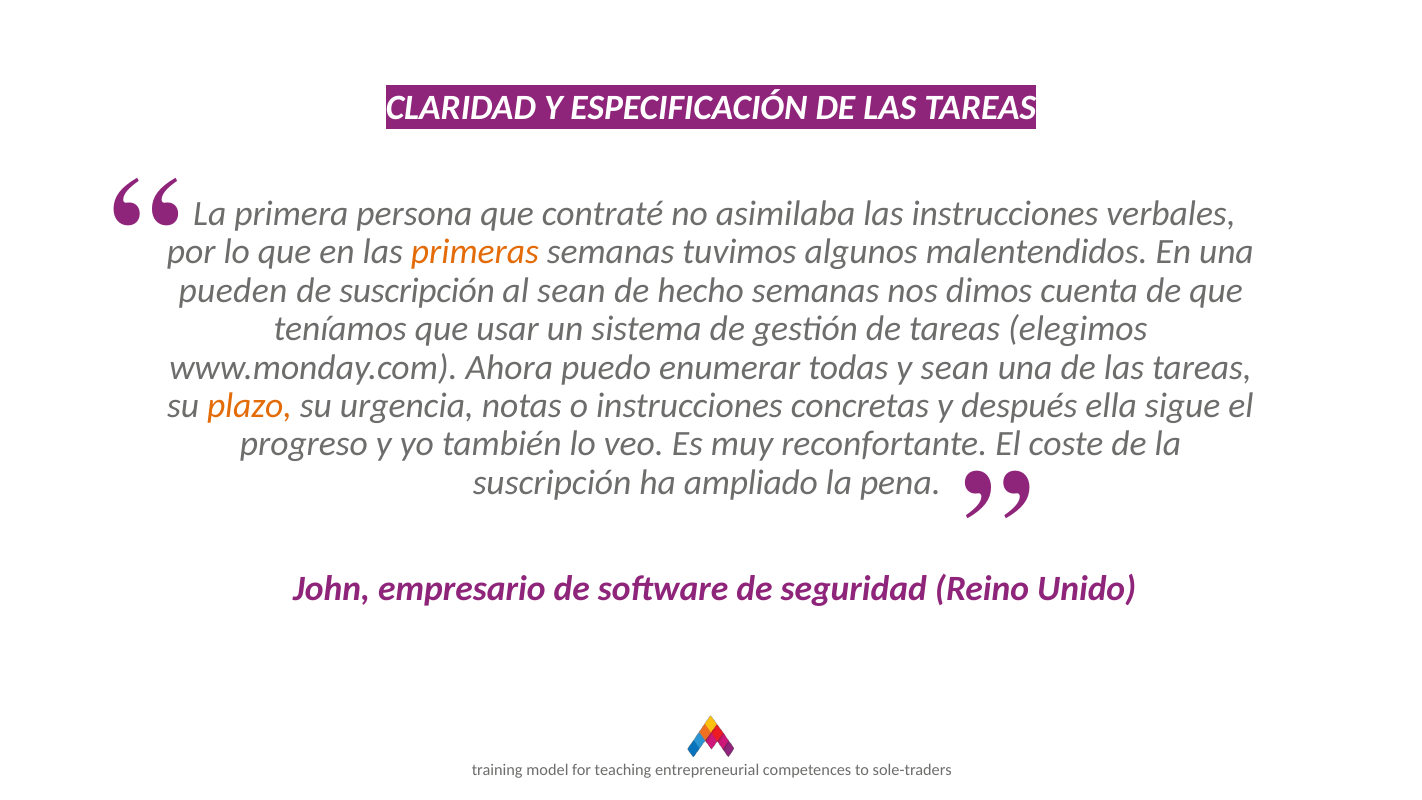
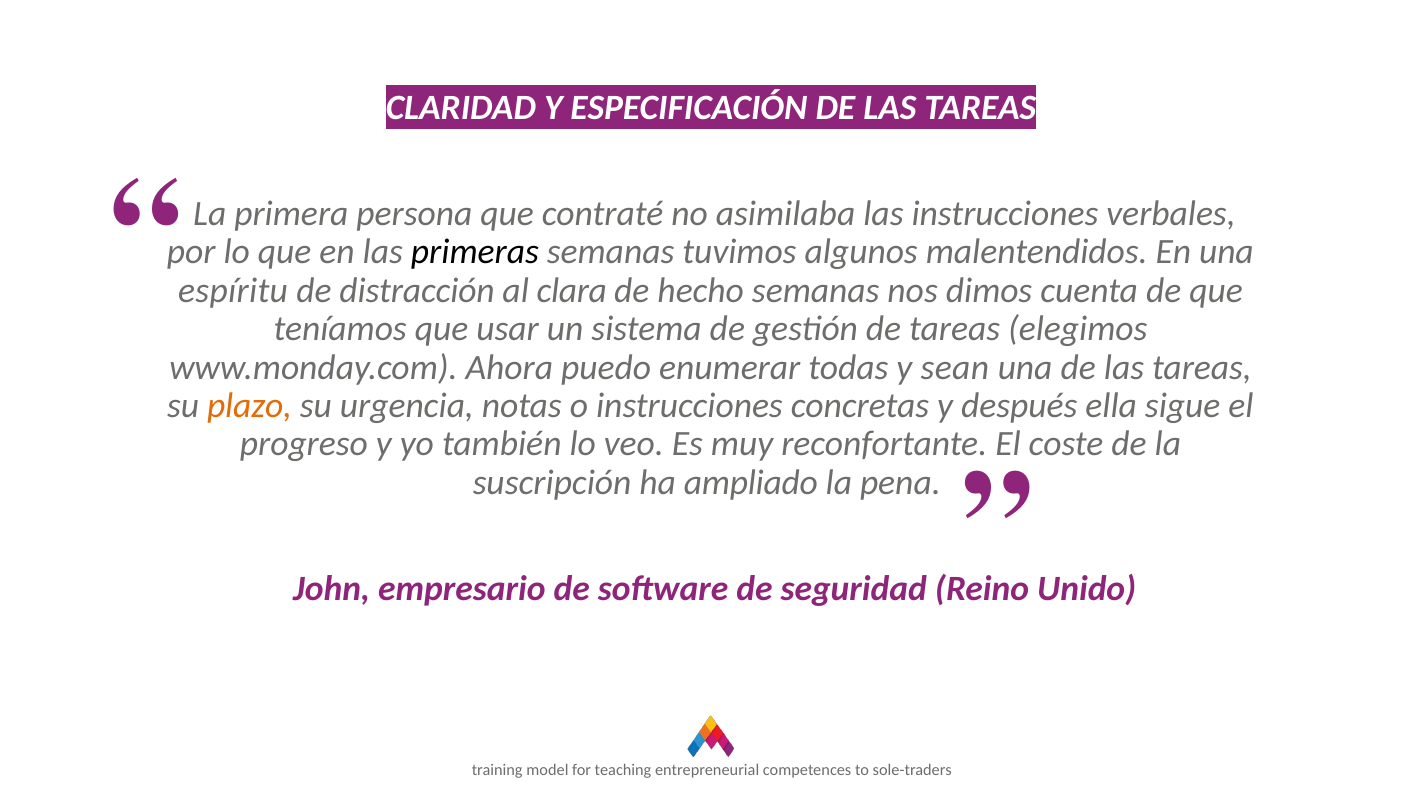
primeras colour: orange -> black (475, 252)
pueden: pueden -> espíritu (233, 290)
de suscripción: suscripción -> distracción (417, 290)
al sean: sean -> clara (572, 290)
